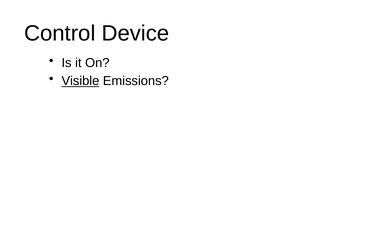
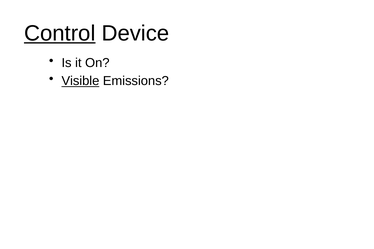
Control underline: none -> present (60, 33)
